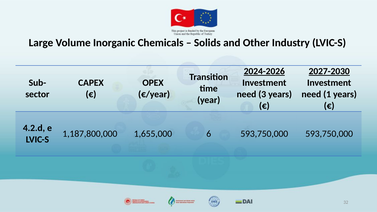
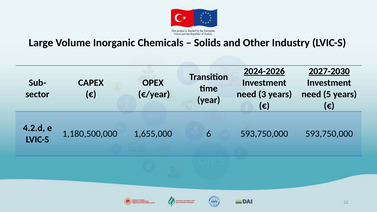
1: 1 -> 5 (327, 94)
1,187,800,000: 1,187,800,000 -> 1,180,500,000 (90, 134)
